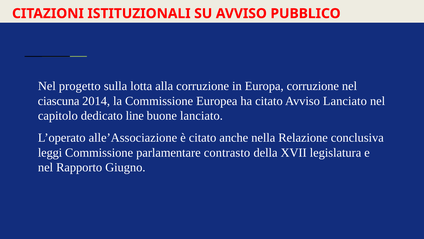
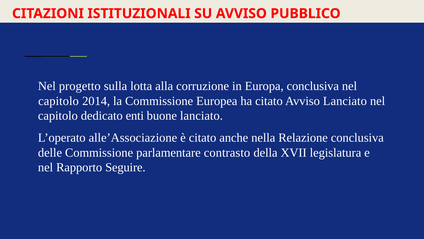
Europa corruzione: corruzione -> conclusiva (313, 86)
ciascuna: ciascuna -> capitolo (59, 101)
line: line -> enti (135, 116)
leggi: leggi -> delle (50, 152)
Giugno: Giugno -> Seguire (125, 167)
